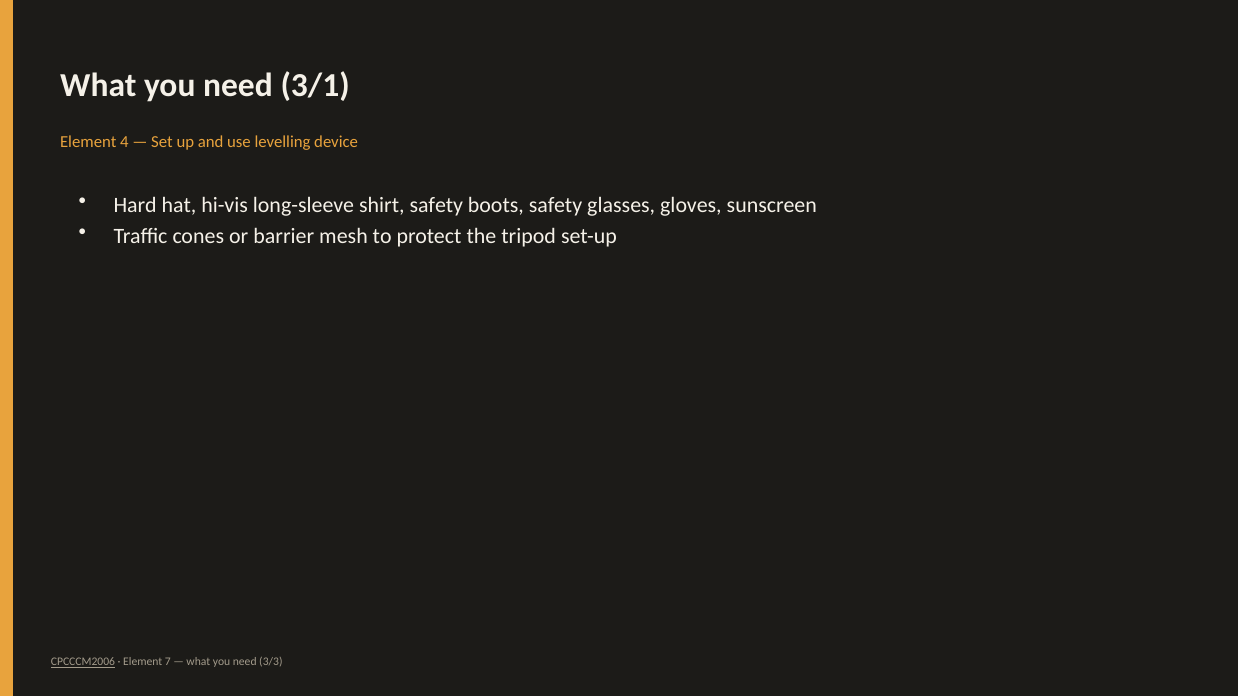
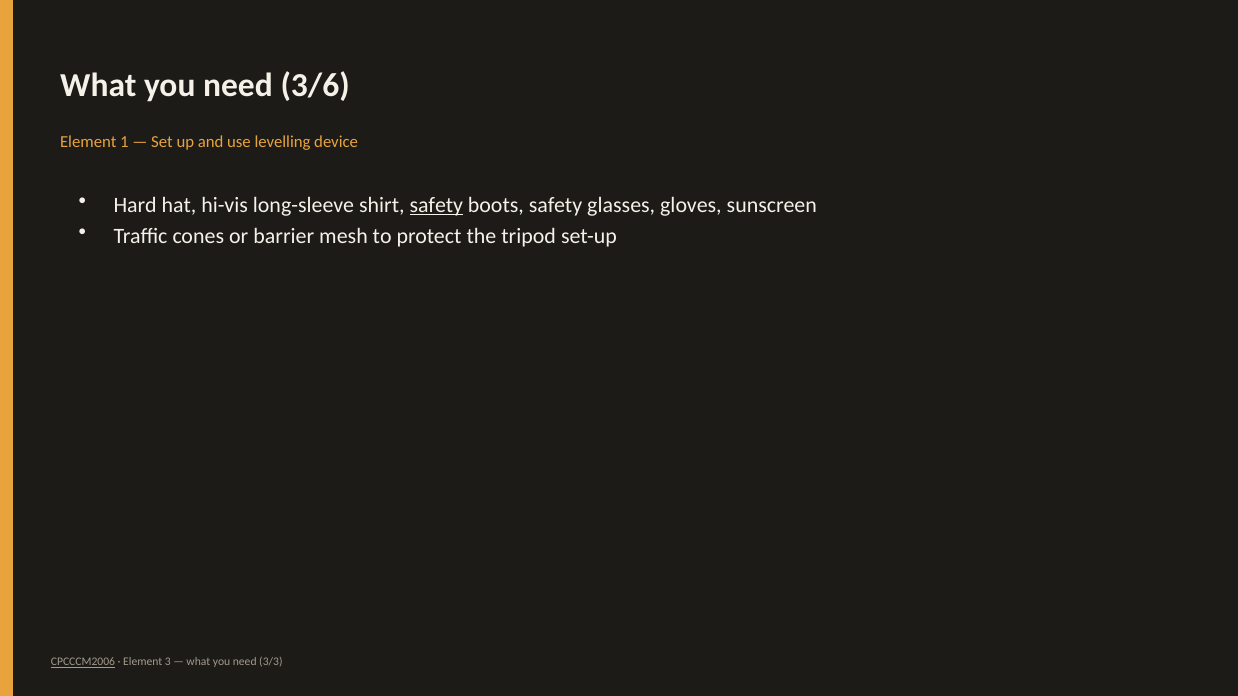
3/1: 3/1 -> 3/6 (315, 86)
4: 4 -> 1 (124, 142)
safety underline: none -> present (436, 205)
7: 7 -> 3 (168, 662)
